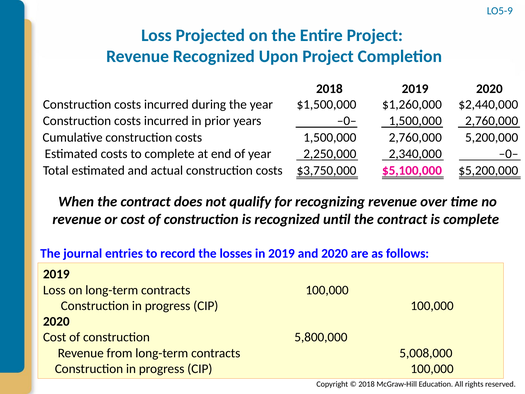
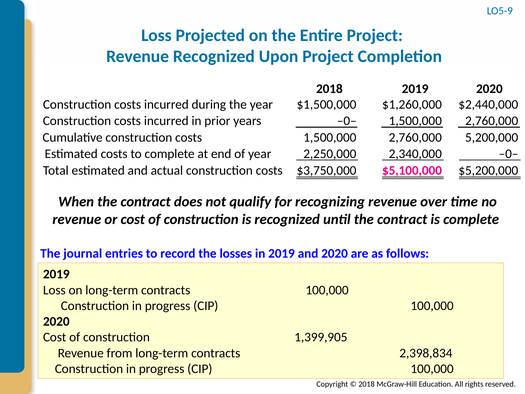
5,800,000: 5,800,000 -> 1,399,905 (321, 337)
5,008,000: 5,008,000 -> 2,398,834 (426, 353)
